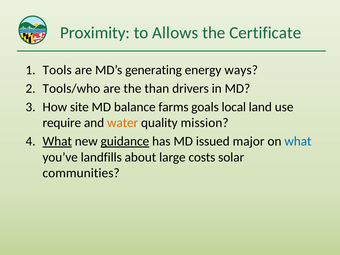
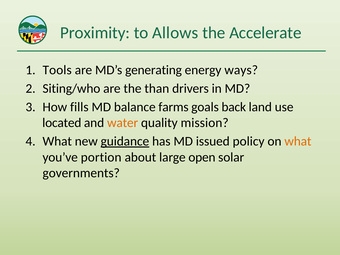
Certificate: Certificate -> Accelerate (265, 33)
Tools/who: Tools/who -> Siting/who (71, 89)
site: site -> fills (79, 107)
local: local -> back (234, 107)
require: require -> located (62, 123)
What underline: present -> none (57, 141)
major: major -> policy (249, 141)
what colour: blue -> orange (298, 141)
landfills: landfills -> portion (101, 157)
costs: costs -> open (202, 157)
communities: communities -> governments (81, 173)
